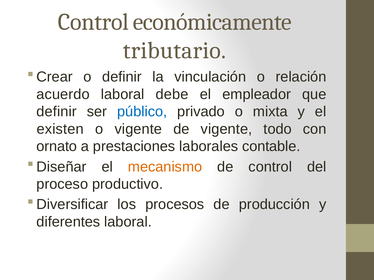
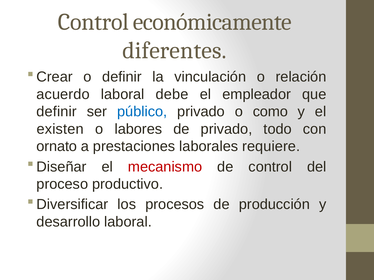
tributario: tributario -> diferentes (174, 51)
mixta: mixta -> como (270, 112)
o vigente: vigente -> labores (138, 129)
de vigente: vigente -> privado (227, 129)
contable: contable -> requiere (271, 147)
mecanismo colour: orange -> red (165, 167)
diferentes: diferentes -> desarrollo (68, 222)
